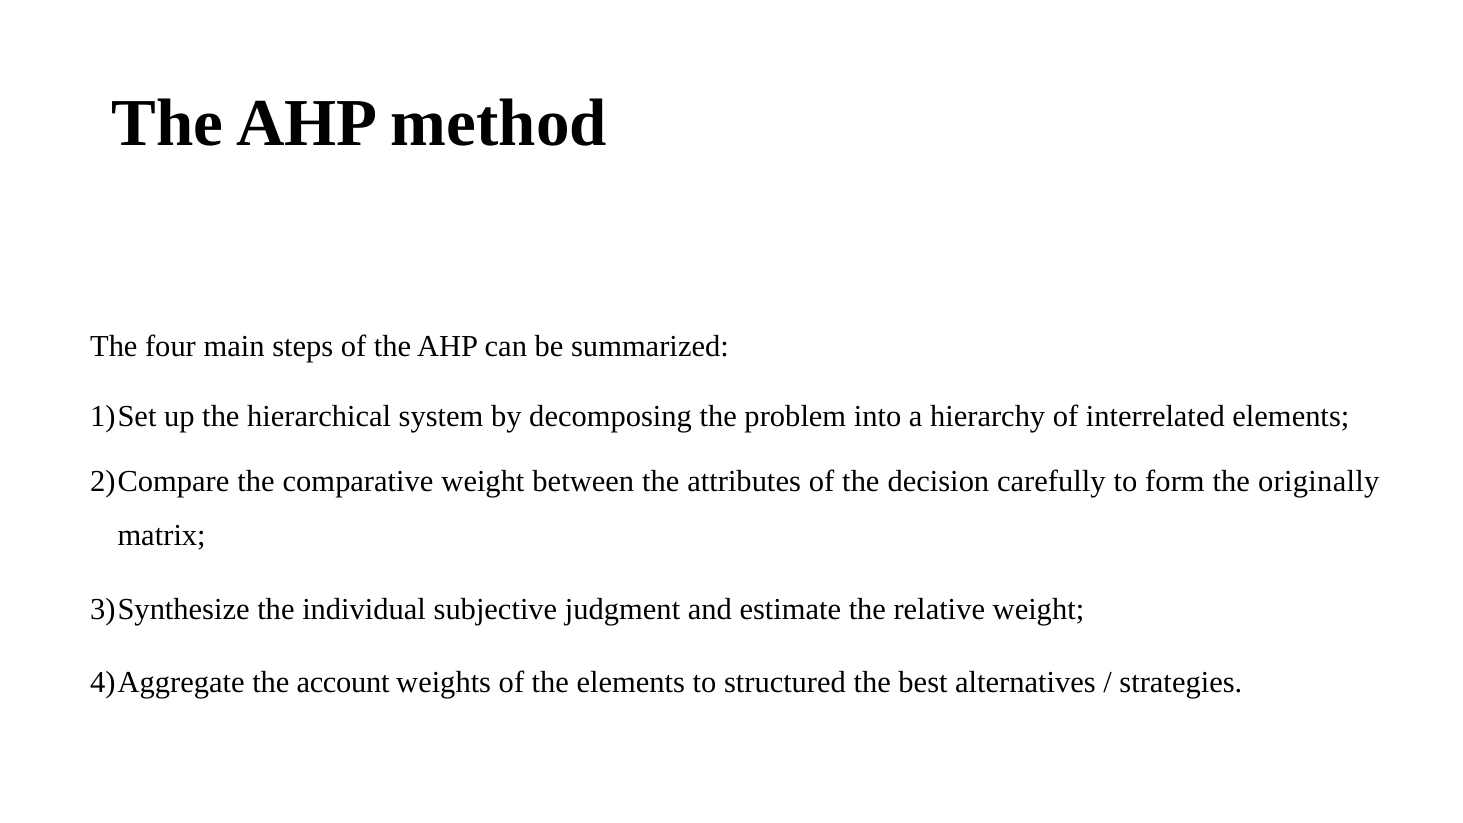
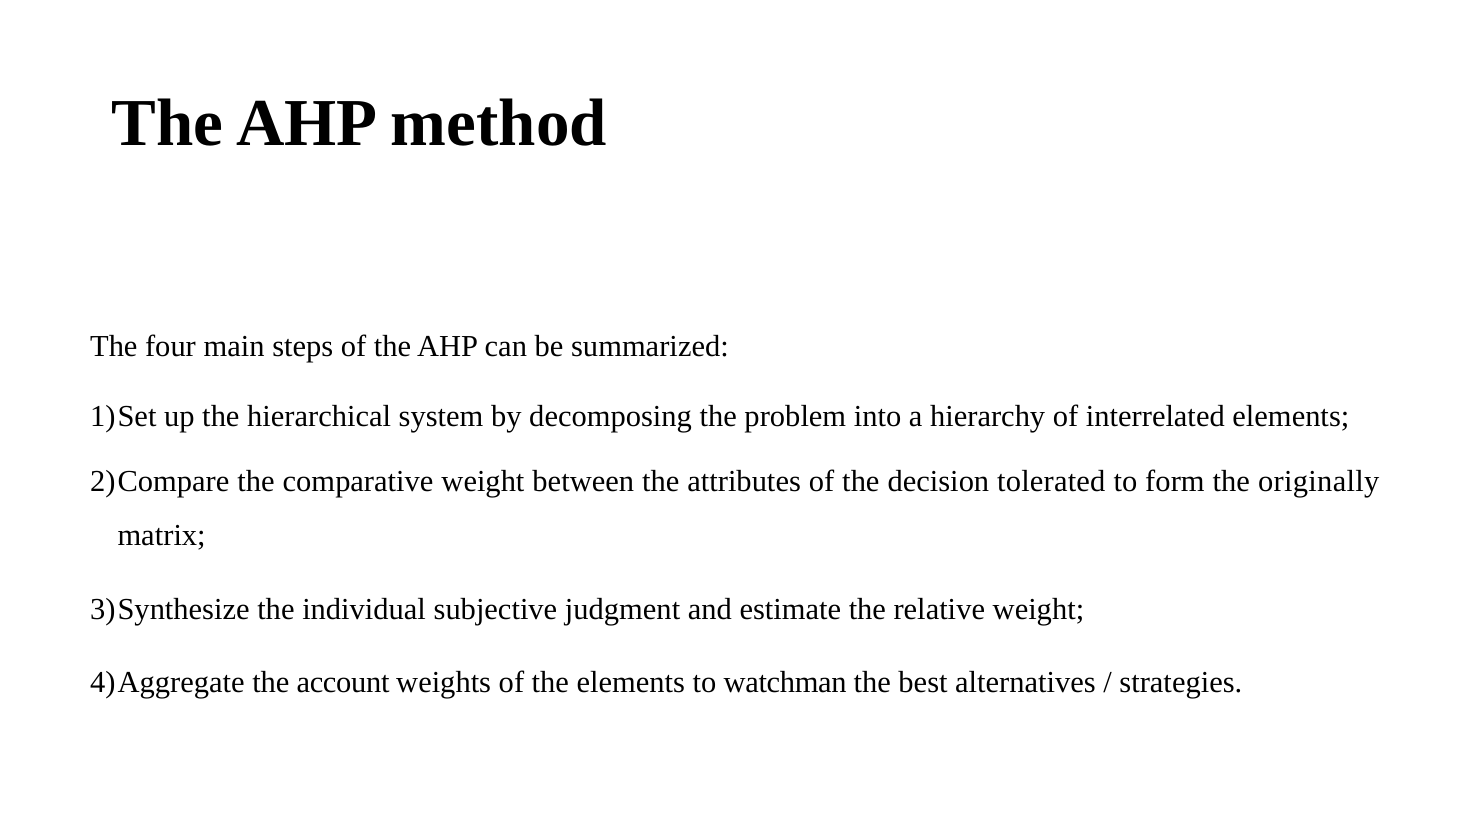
carefully: carefully -> tolerated (1051, 481)
structured: structured -> watchman (785, 682)
